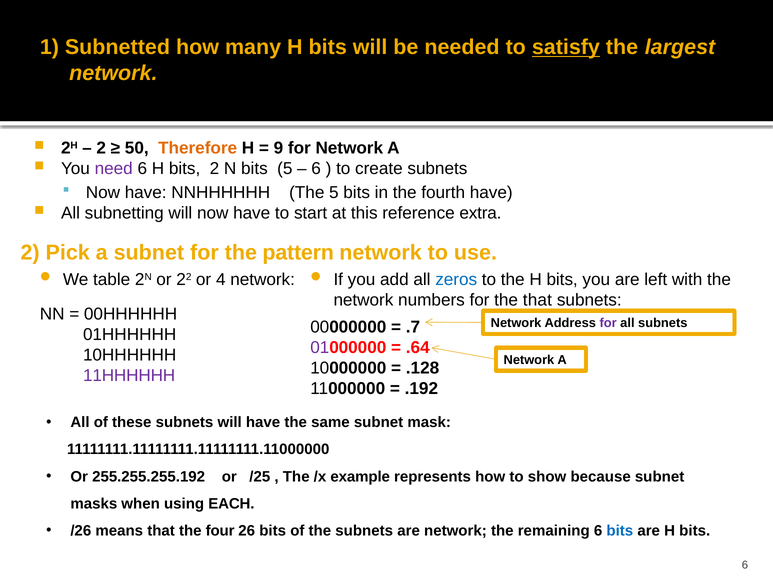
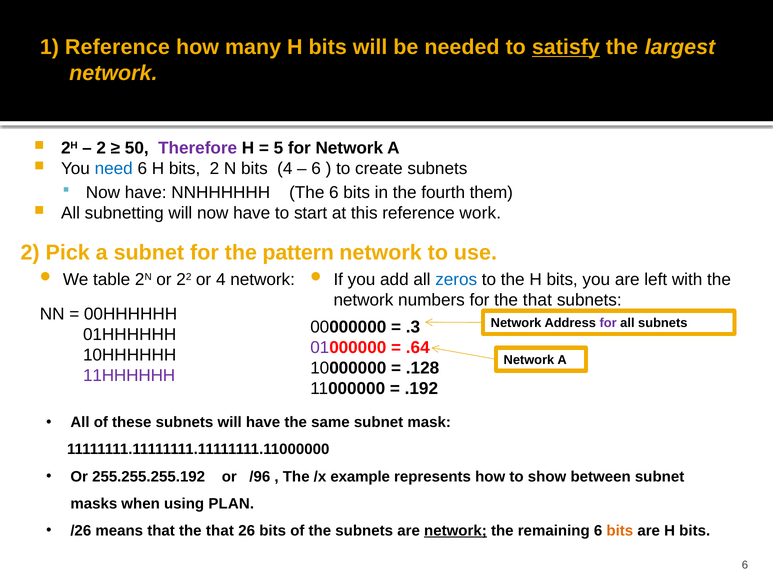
1 Subnetted: Subnetted -> Reference (117, 47)
Therefore colour: orange -> purple (198, 148)
9: 9 -> 5 (278, 148)
need colour: purple -> blue (114, 169)
bits 5: 5 -> 4 (285, 169)
The 5: 5 -> 6 (334, 193)
fourth have: have -> them (491, 193)
extra: extra -> work (480, 213)
.7: .7 -> .3 (413, 327)
/25: /25 -> /96 (260, 476)
because: because -> between (601, 476)
EACH: EACH -> PLAN (231, 503)
that the four: four -> that (220, 530)
network underline: none -> present (455, 530)
bits colour: blue -> orange (620, 530)
